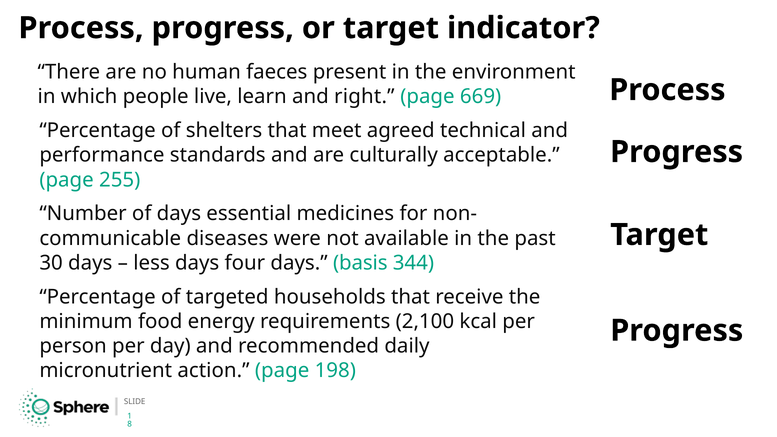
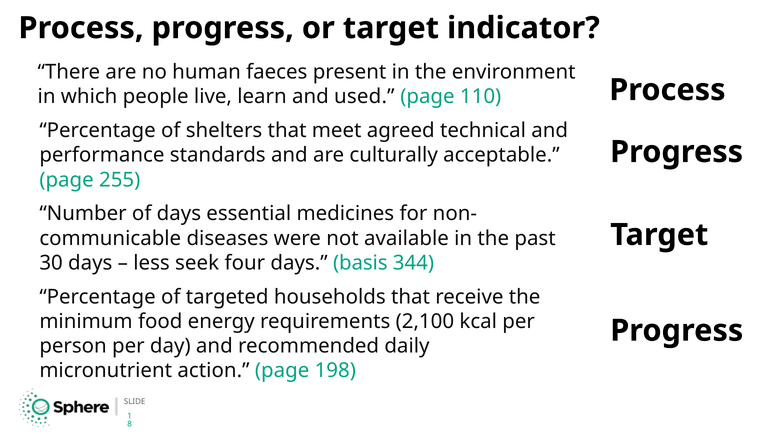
right: right -> used (364, 96)
669: 669 -> 110 (481, 96)
less days: days -> seek (197, 263)
